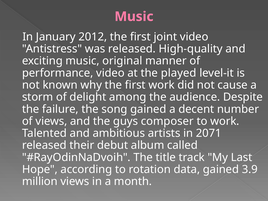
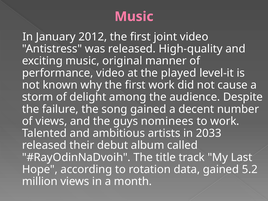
composer: composer -> nominees (167, 121)
2071: 2071 -> 2033 (209, 133)
3.9: 3.9 -> 5.2 (250, 169)
